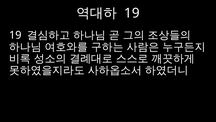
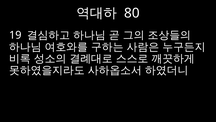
19: 19 -> 80 (132, 13)
